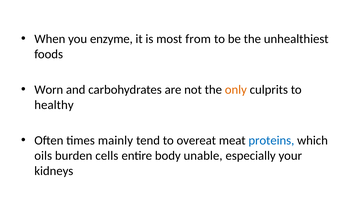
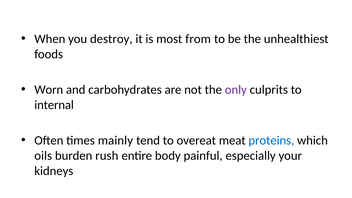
enzyme: enzyme -> destroy (111, 39)
only colour: orange -> purple (236, 90)
healthy: healthy -> internal (54, 105)
cells: cells -> rush (107, 156)
unable: unable -> painful (203, 156)
